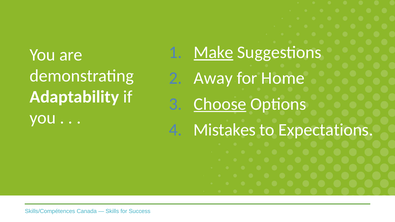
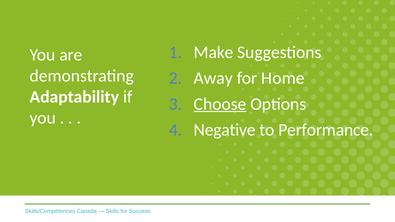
Make underline: present -> none (214, 52)
Mistakes: Mistakes -> Negative (225, 130)
Expectations: Expectations -> Performance (326, 130)
